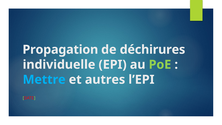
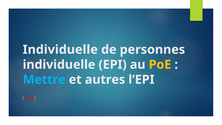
Propagation: Propagation -> Individuelle (60, 50)
déchirures: déchirures -> personnes (152, 50)
PoE colour: light green -> yellow (160, 65)
